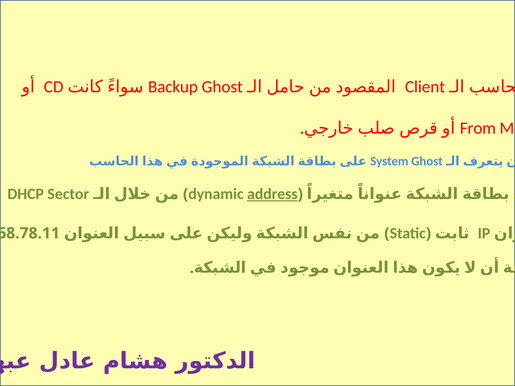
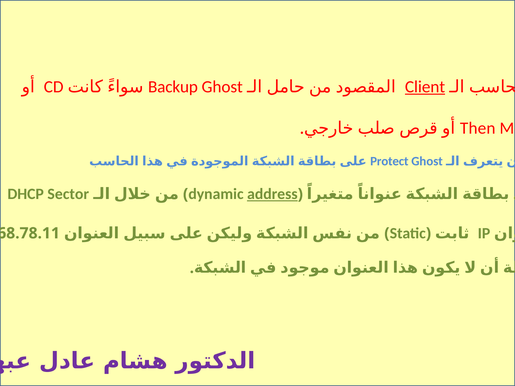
Client underline: none -> present (425, 87)
From: From -> Then (478, 128)
System: System -> Protect (389, 161)
